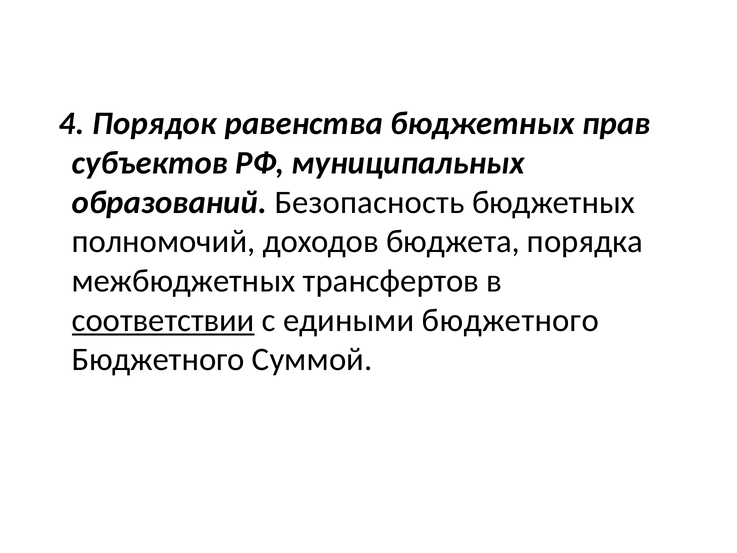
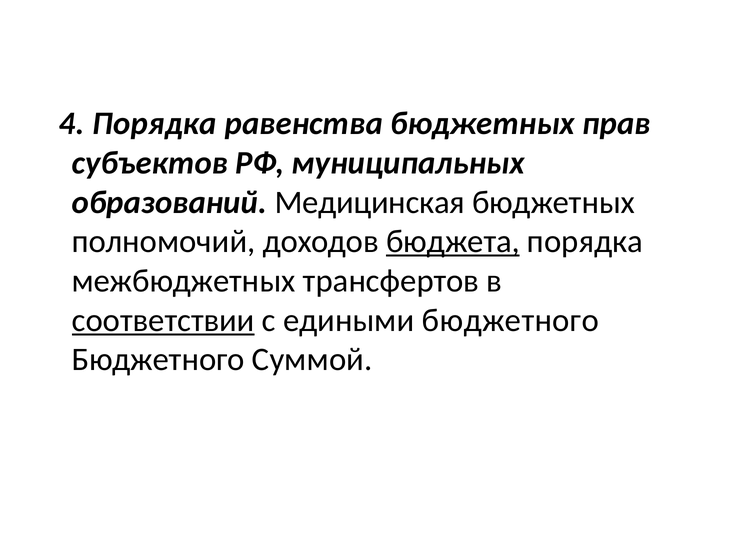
4 Порядок: Порядок -> Порядка (154, 124)
Безопасность: Безопасность -> Медицинская (370, 202)
бюджета underline: none -> present (453, 241)
